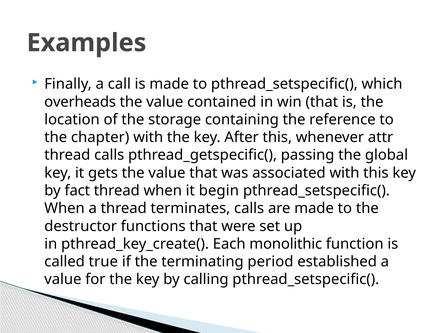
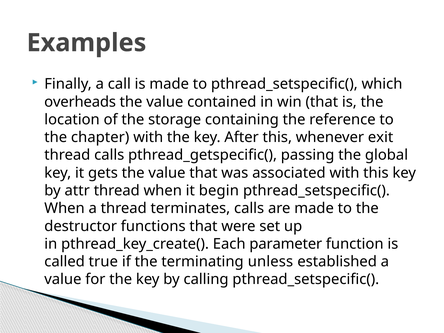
attr: attr -> exit (381, 137)
fact: fact -> attr (77, 191)
monolithic: monolithic -> parameter (286, 244)
period: period -> unless (270, 262)
